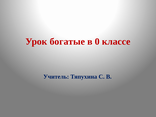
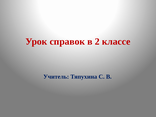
богатые: богатые -> справок (67, 41)
0: 0 -> 2 (97, 41)
